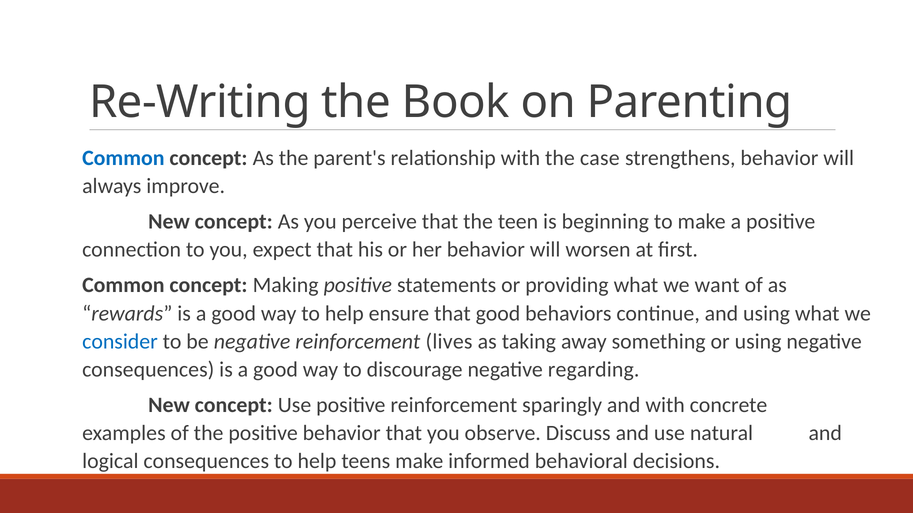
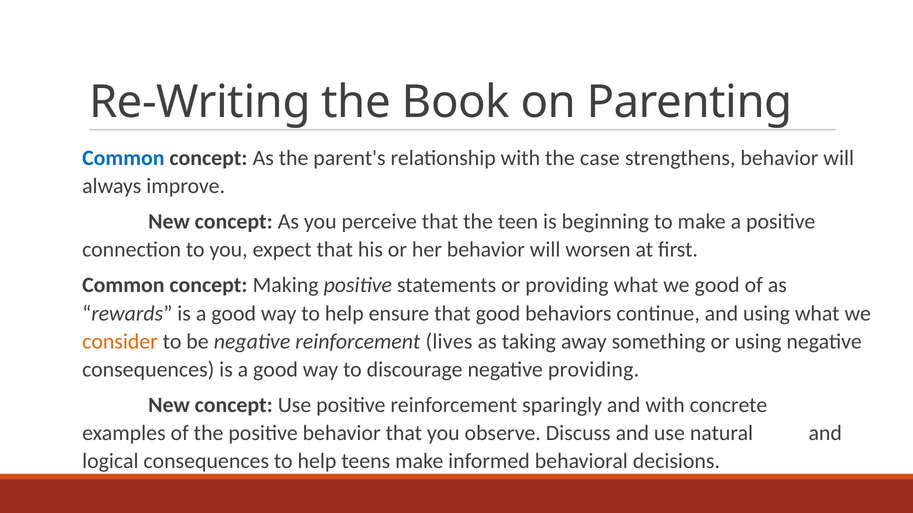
we want: want -> good (717, 286)
consider colour: blue -> orange (120, 342)
negative regarding: regarding -> providing (594, 370)
